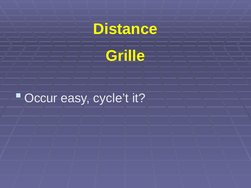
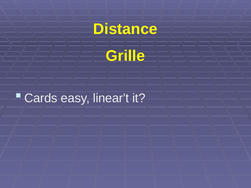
Occur: Occur -> Cards (41, 98)
cycle’t: cycle’t -> linear’t (111, 98)
